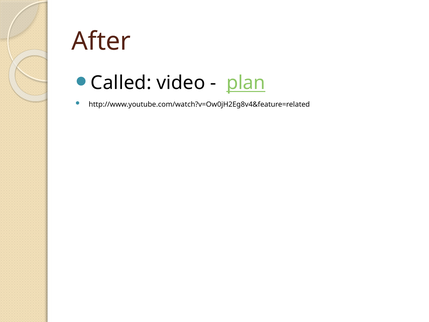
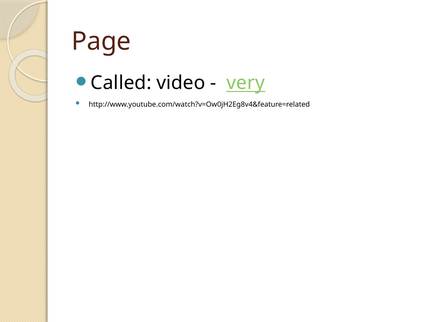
After: After -> Page (101, 41)
plan: plan -> very (246, 83)
